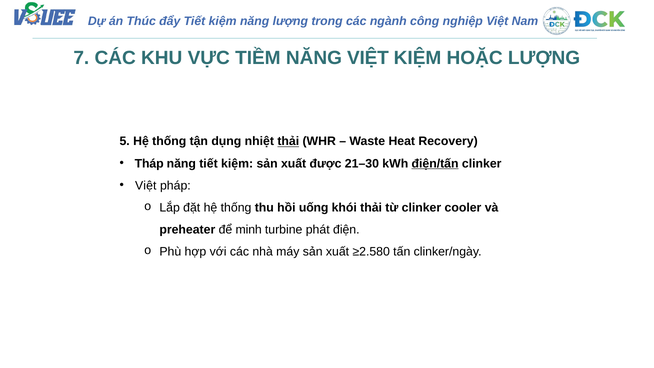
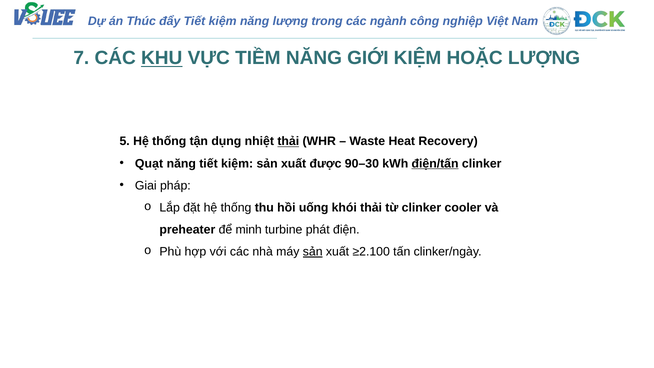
KHU underline: none -> present (162, 58)
NĂNG VIỆT: VIỆT -> GIỚI (368, 58)
Tháp: Tháp -> Quạt (149, 163)
21–30: 21–30 -> 90–30 (362, 163)
Việt: Việt -> Giai (146, 186)
sản underline: none -> present (313, 252)
≥2.580: ≥2.580 -> ≥2.100 (371, 252)
